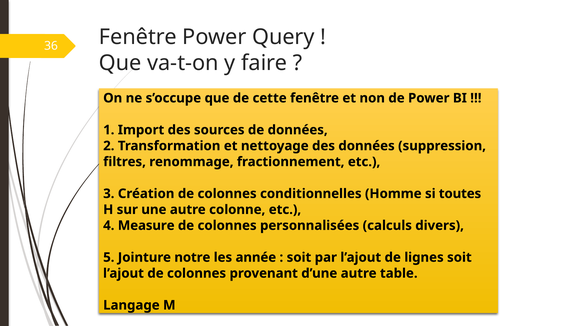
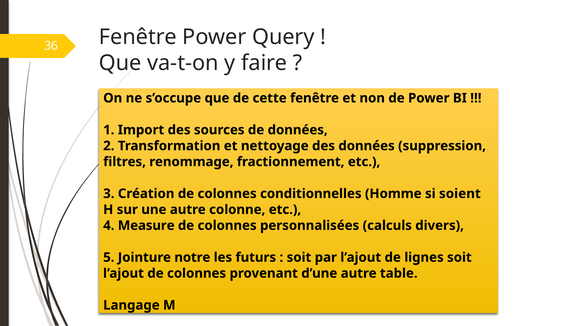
toutes: toutes -> soient (460, 193)
année: année -> futurs (256, 257)
